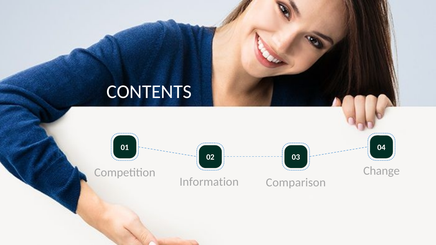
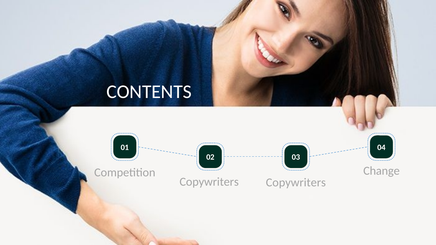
Information: Information -> Copywriters (209, 182)
Comparison: Comparison -> Copywriters (296, 183)
